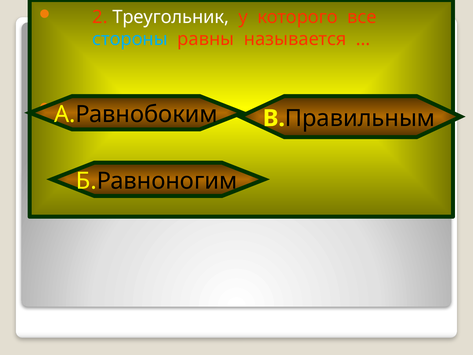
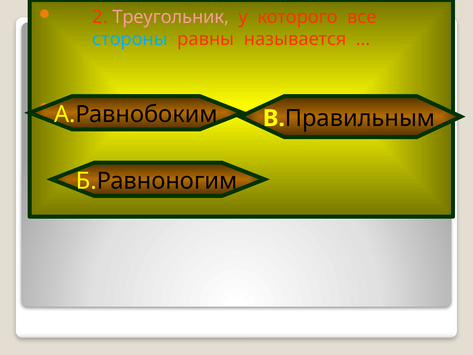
Треугольник colour: white -> pink (171, 17)
